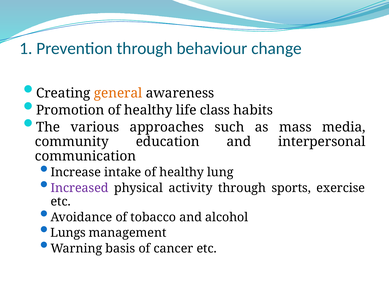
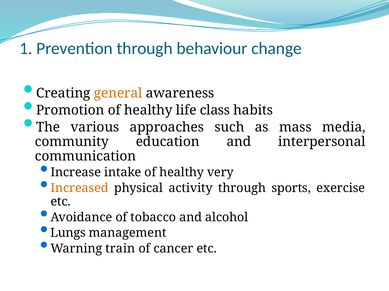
lung: lung -> very (220, 173)
Increased colour: purple -> orange (80, 189)
basis: basis -> train (120, 249)
